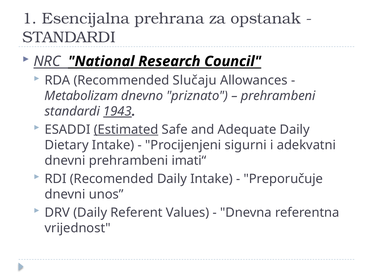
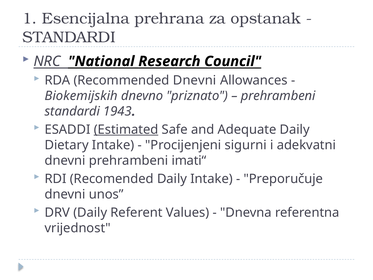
Recommended Slučaju: Slučaju -> Dnevni (195, 80)
Metabolizam: Metabolizam -> Biokemijskih (81, 96)
1943 underline: present -> none (117, 111)
